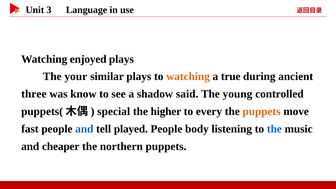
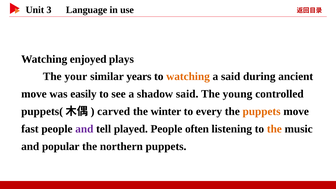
similar plays: plays -> years (139, 77)
a true: true -> said (231, 77)
three: three -> move (34, 94)
know: know -> easily (83, 94)
special: special -> carved (114, 111)
higher: higher -> winter (166, 111)
and colour: blue -> purple (84, 129)
body: body -> often (197, 129)
the colour: blue -> orange (274, 129)
cheaper: cheaper -> popular (61, 146)
